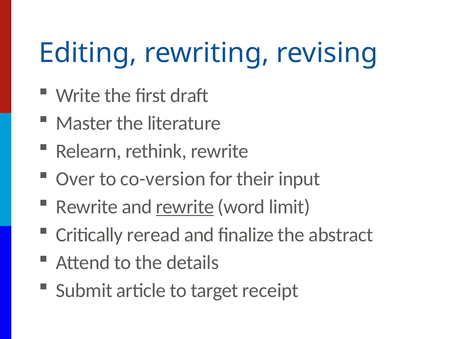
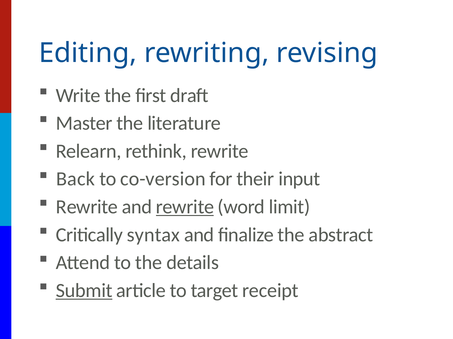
Over: Over -> Back (75, 179)
reread: reread -> syntax (154, 235)
Submit underline: none -> present (84, 291)
